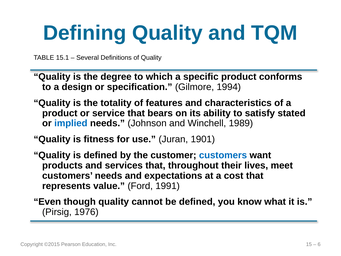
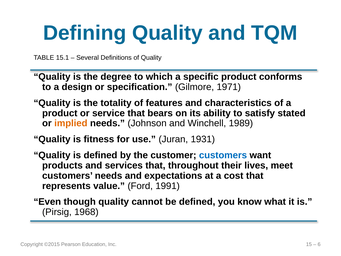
1994: 1994 -> 1971 (229, 87)
implied colour: blue -> orange (71, 123)
1901: 1901 -> 1931 (203, 139)
1976: 1976 -> 1968 (86, 212)
